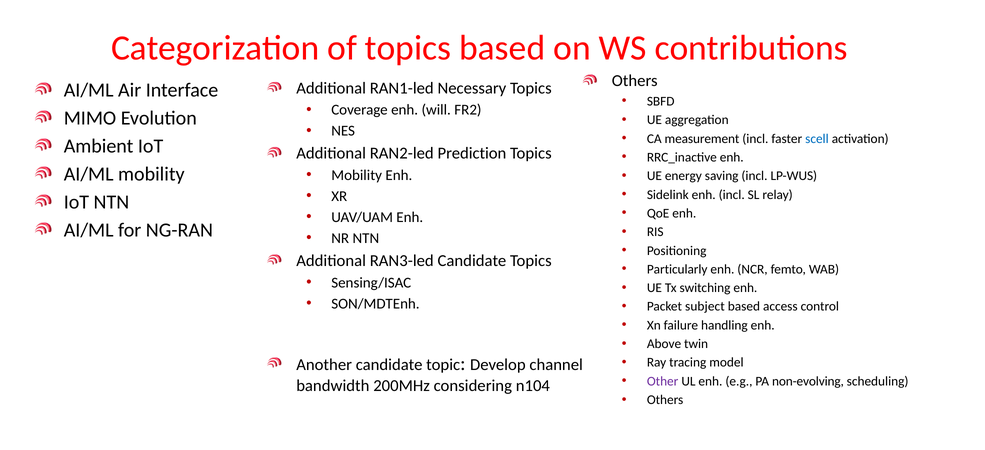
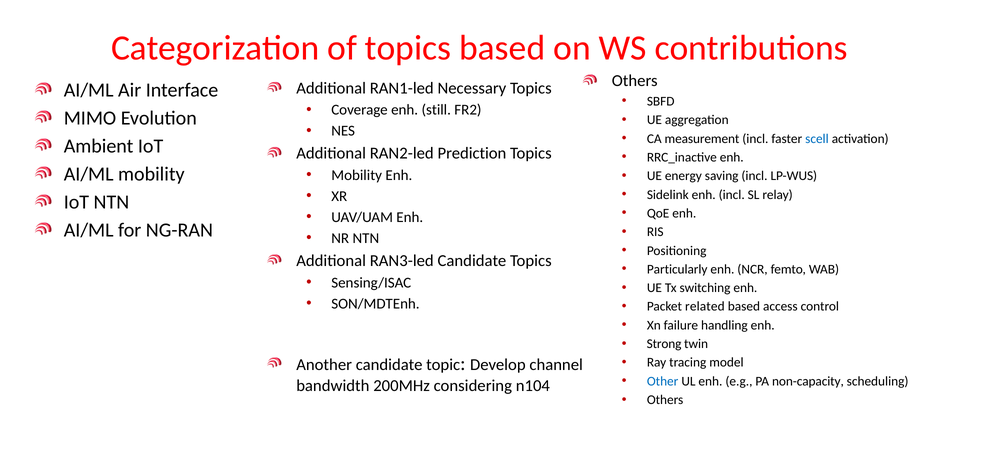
will: will -> still (436, 110)
subject: subject -> related (705, 307)
Above: Above -> Strong (664, 344)
Other colour: purple -> blue (663, 382)
non-evolving: non-evolving -> non-capacity (808, 382)
